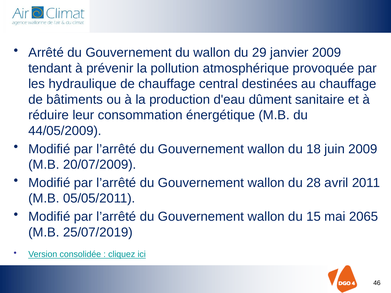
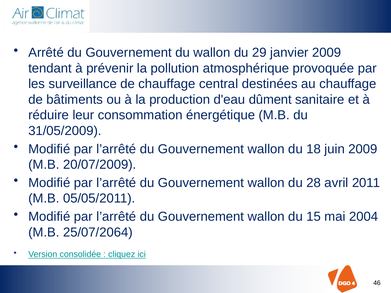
hydraulique: hydraulique -> surveillance (83, 84)
44/05/2009: 44/05/2009 -> 31/05/2009 (65, 131)
2065: 2065 -> 2004 (364, 217)
25/07/2019: 25/07/2019 -> 25/07/2064 (98, 232)
